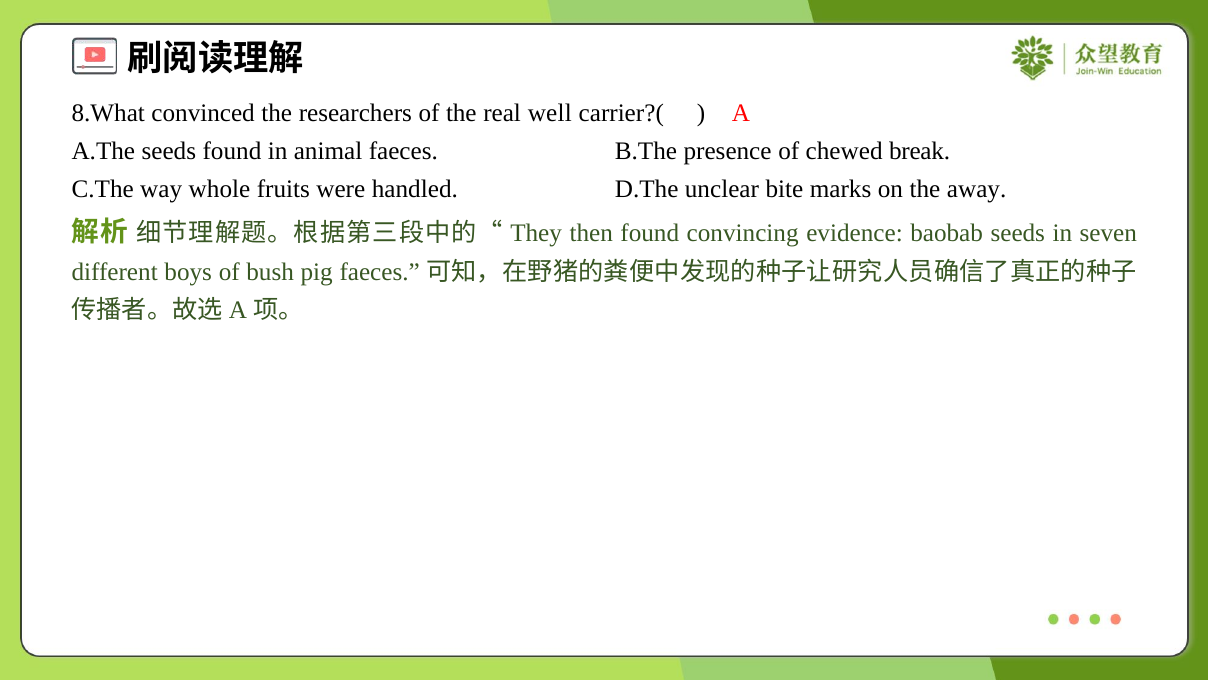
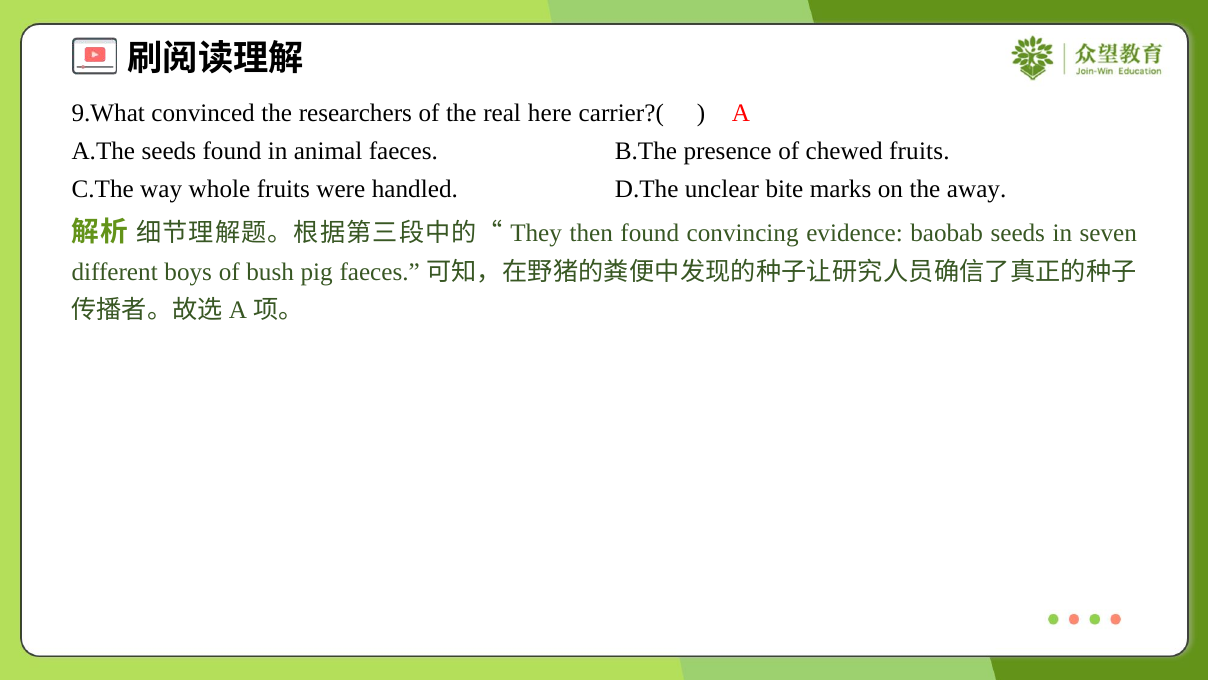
8.What: 8.What -> 9.What (108, 113)
well: well -> here (550, 113)
chewed break: break -> fruits (919, 151)
